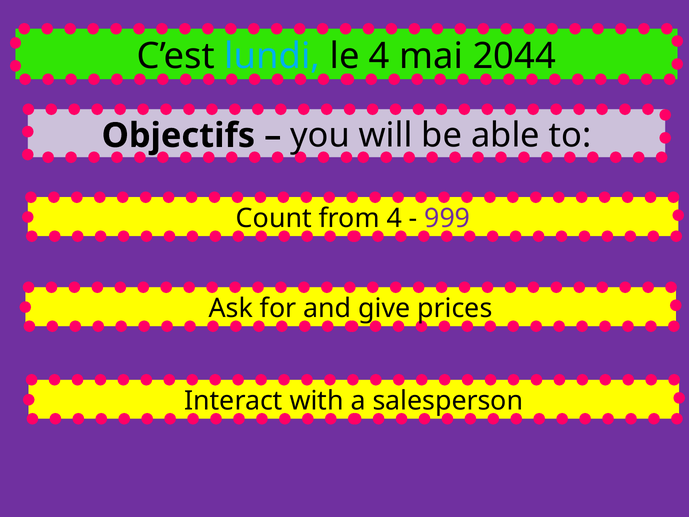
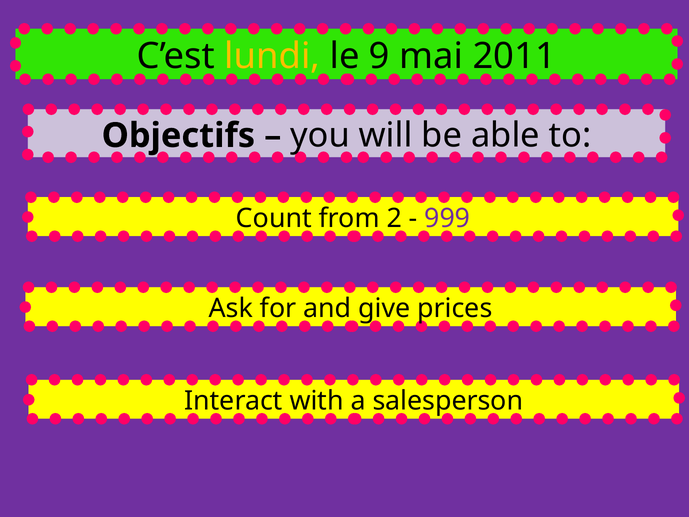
lundi colour: light blue -> yellow (272, 56)
le 4: 4 -> 9 (379, 56)
2044: 2044 -> 2011 (514, 56)
from 4: 4 -> 2 (394, 218)
